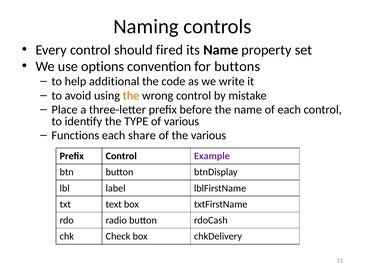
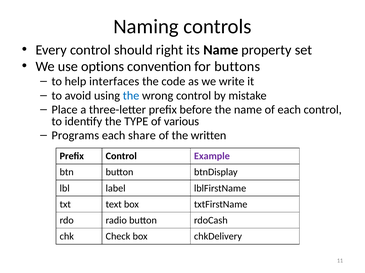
fired: fired -> right (170, 50)
additional: additional -> interfaces (114, 82)
the colour: orange -> blue (131, 96)
Functions: Functions -> Programs (75, 136)
the various: various -> written (209, 136)
